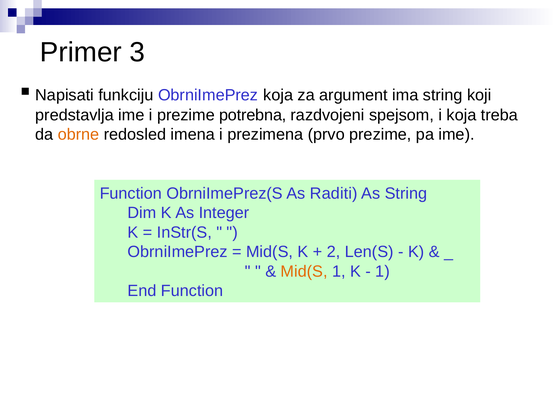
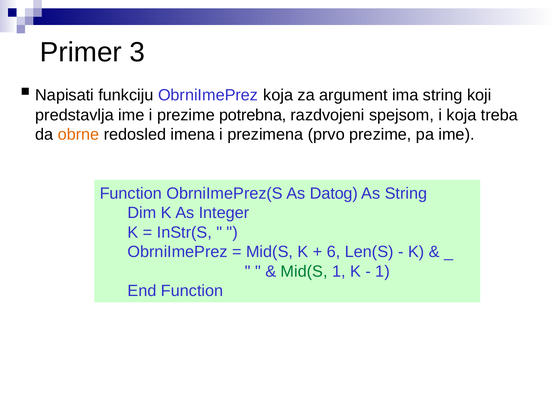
Raditi: Raditi -> Datog (334, 193)
2: 2 -> 6 (334, 252)
Mid(S colour: orange -> green (304, 271)
